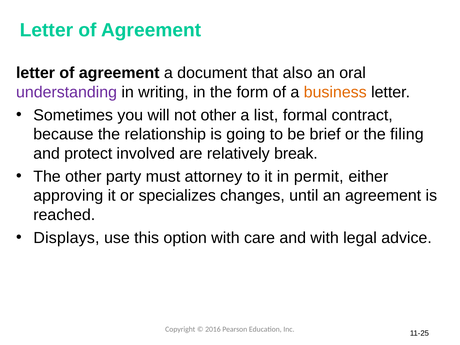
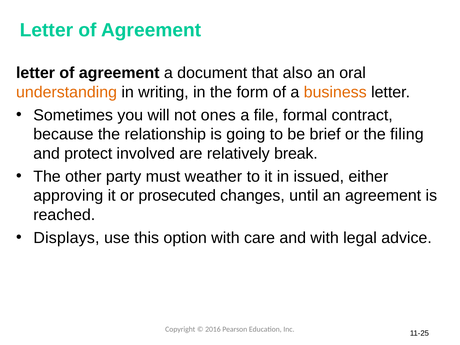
understanding colour: purple -> orange (67, 92)
not other: other -> ones (218, 115)
list: list -> file (266, 115)
attorney: attorney -> weather (213, 176)
permit: permit -> issued (319, 176)
specializes: specializes -> prosecuted (177, 196)
